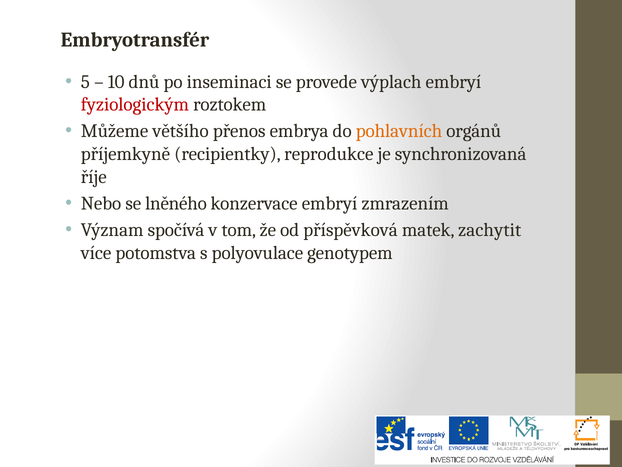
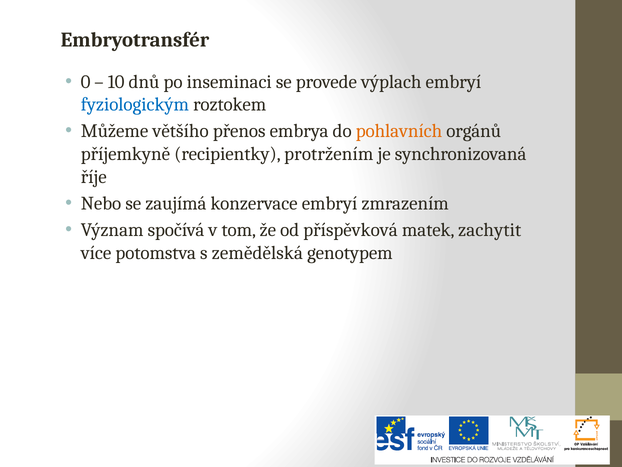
5: 5 -> 0 (86, 82)
fyziologickým colour: red -> blue (135, 104)
reprodukce: reprodukce -> protržením (329, 154)
lněného: lněného -> zaujímá (176, 203)
polyovulace: polyovulace -> zemědělská (257, 253)
